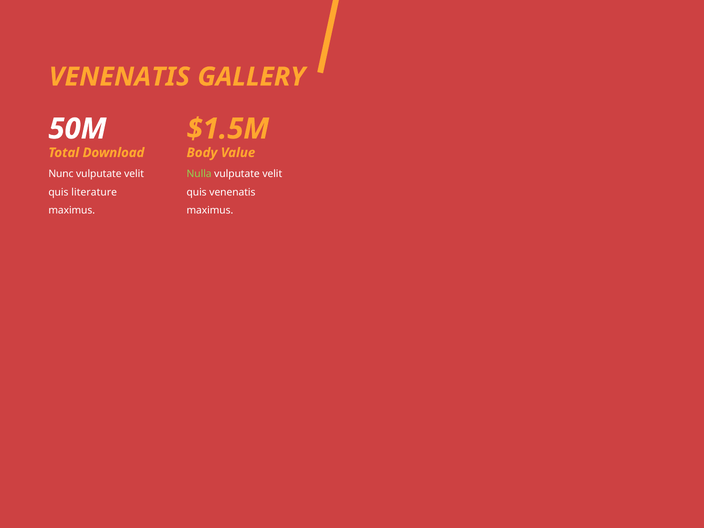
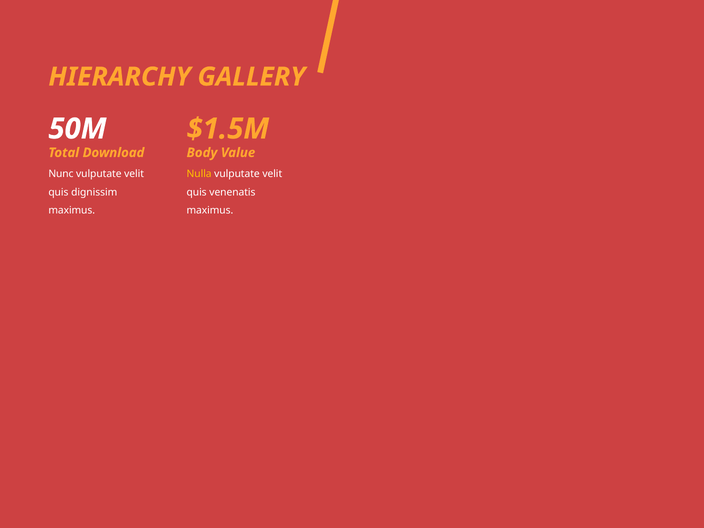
VENENATIS: VENENATIS -> HIERARCHY (120, 77)
Nulla colour: light green -> yellow (199, 174)
literature: literature -> dignissim (94, 192)
